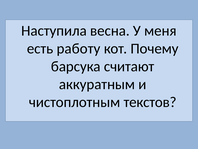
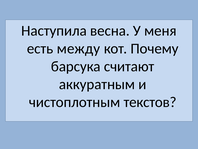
работу: работу -> между (78, 48)
